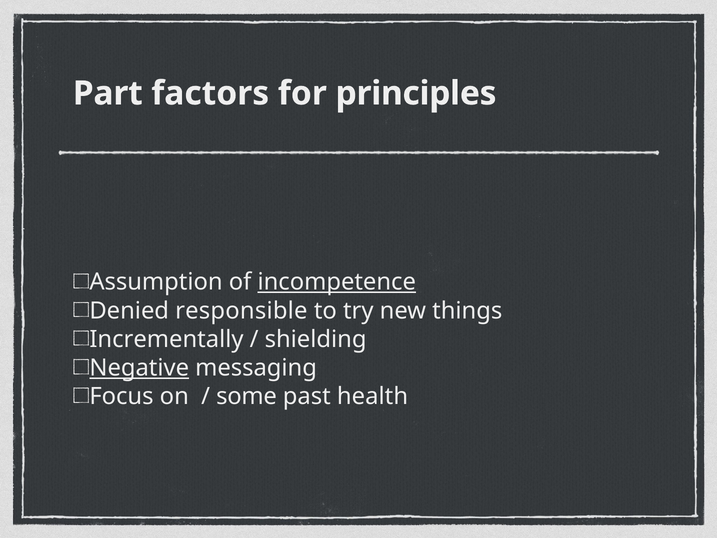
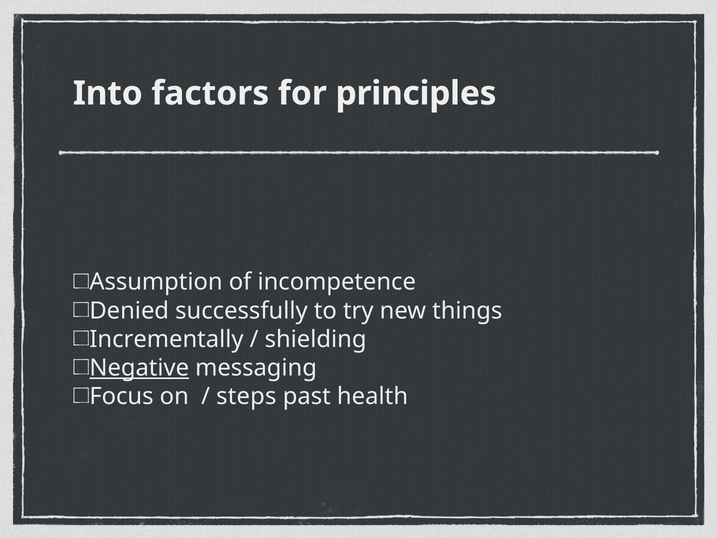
Part: Part -> Into (108, 93)
incompetence underline: present -> none (337, 282)
responsible: responsible -> successfully (241, 311)
some: some -> steps (246, 396)
